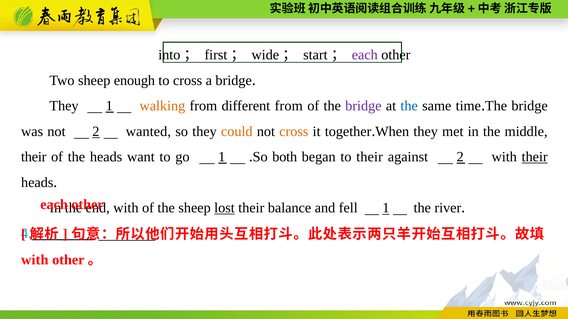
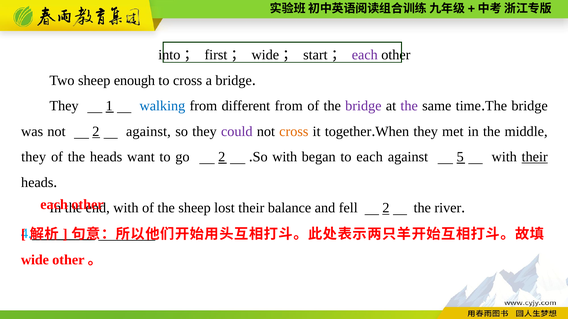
walking colour: orange -> blue (162, 106)
the colour: blue -> purple (409, 106)
2 wanted: wanted -> against (148, 132)
could colour: orange -> purple (237, 132)
their: their -> they (34, 157)
go 1: 1 -> 2 (222, 157)
So both: both -> with (285, 157)
to their: their -> each (370, 157)
against 2: 2 -> 5 (460, 157)
lost underline: present -> none (224, 208)
fell 1: 1 -> 2 (386, 208)
with: with -> wide (35, 260)
